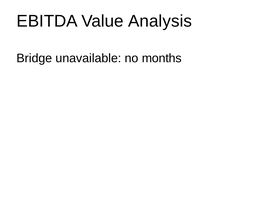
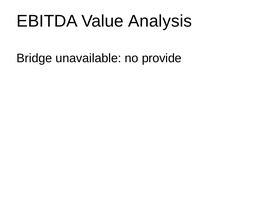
months: months -> provide (162, 58)
